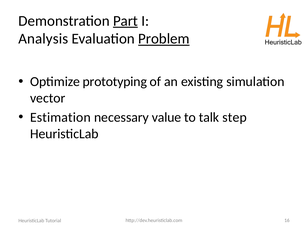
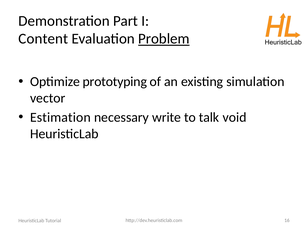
Part underline: present -> none (125, 21)
Analysis: Analysis -> Content (43, 39)
value: value -> write (167, 117)
step: step -> void (235, 117)
